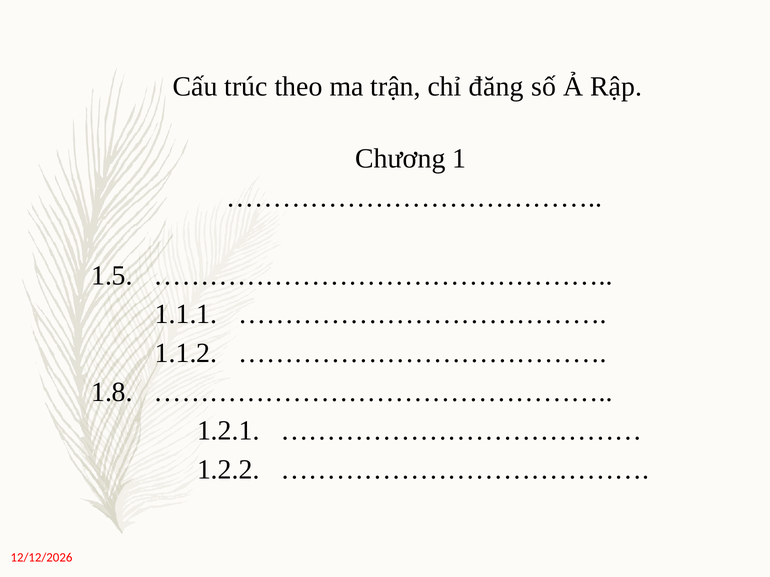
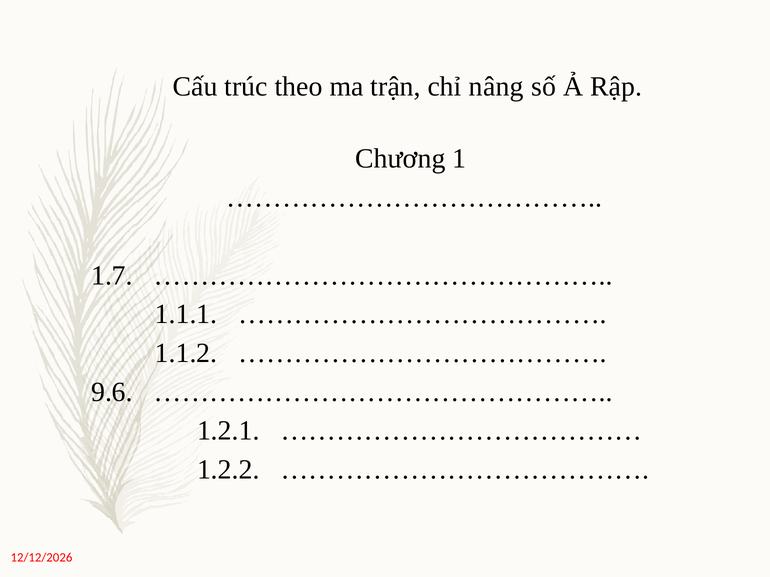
đăng: đăng -> nâng (496, 87)
1.5: 1.5 -> 1.7 (112, 276)
1.8: 1.8 -> 9.6 (112, 392)
